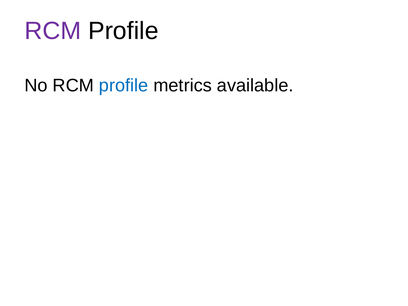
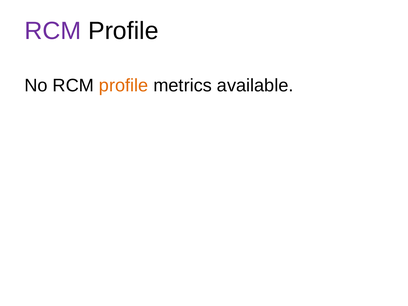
profile colour: blue -> orange (124, 86)
